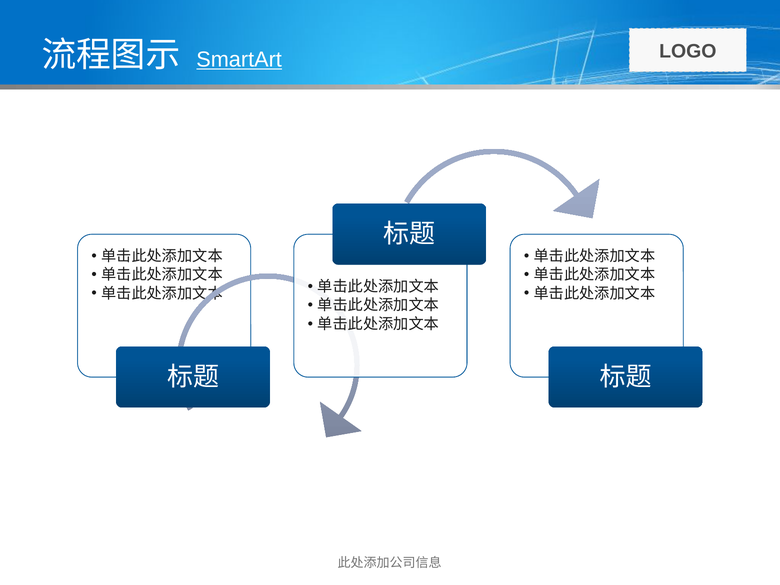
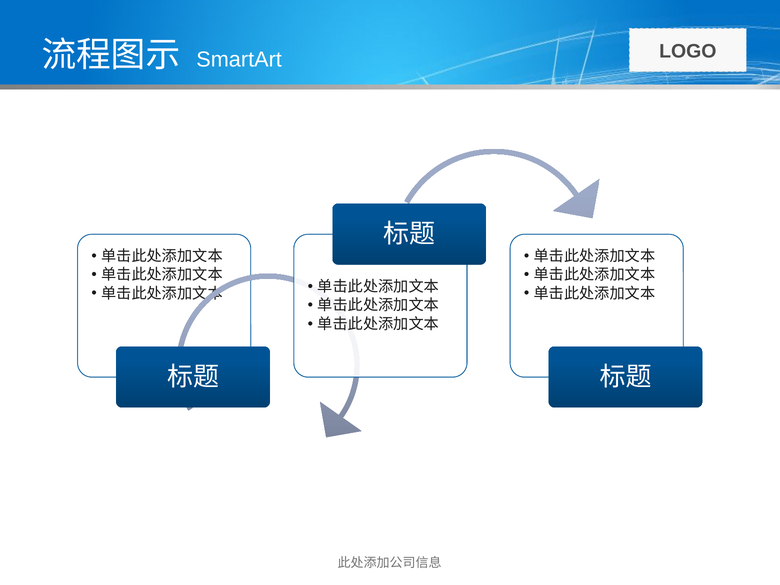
SmartArt underline: present -> none (239, 60)
